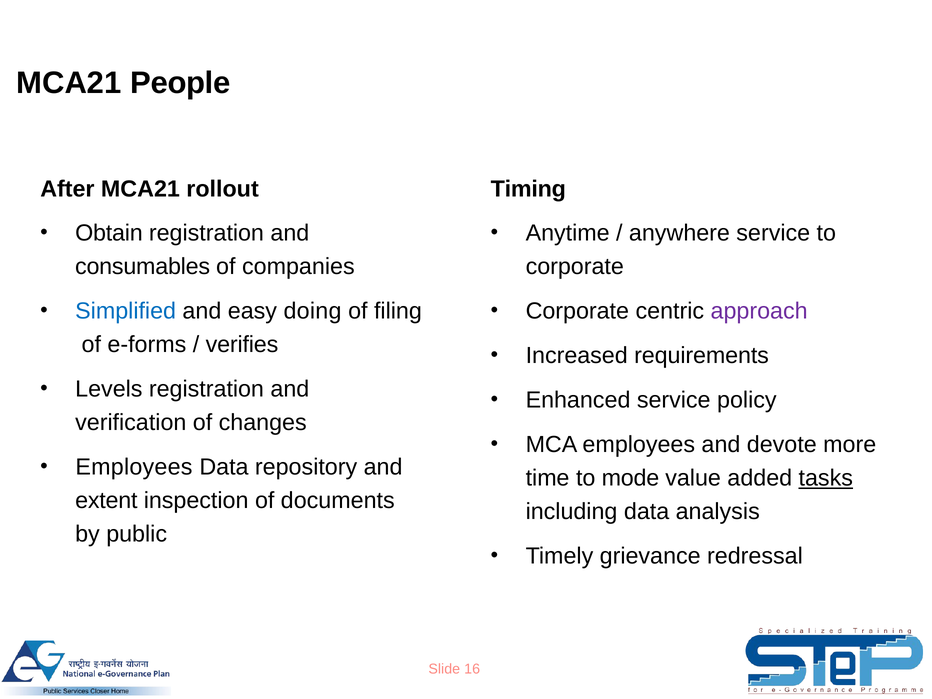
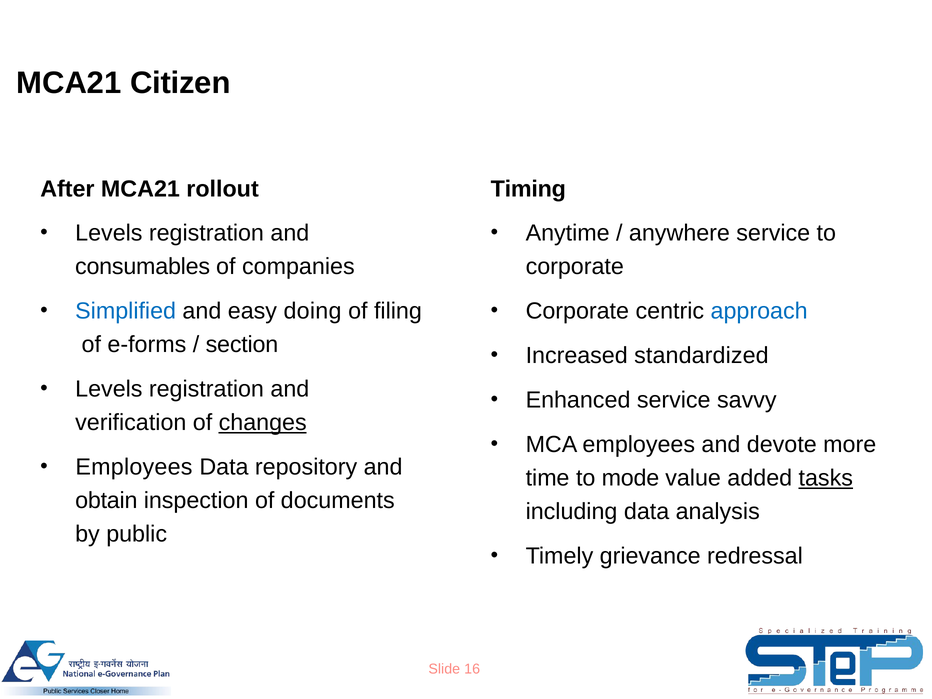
People: People -> Citizen (180, 83)
Obtain: Obtain -> Levels (109, 233)
approach colour: purple -> blue (759, 311)
verifies: verifies -> section (242, 345)
requirements: requirements -> standardized (701, 356)
policy: policy -> savvy (747, 400)
changes underline: none -> present (263, 423)
extent: extent -> obtain (106, 501)
